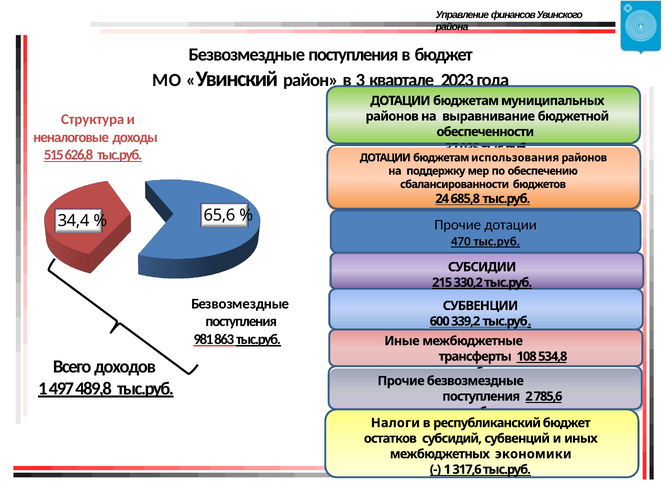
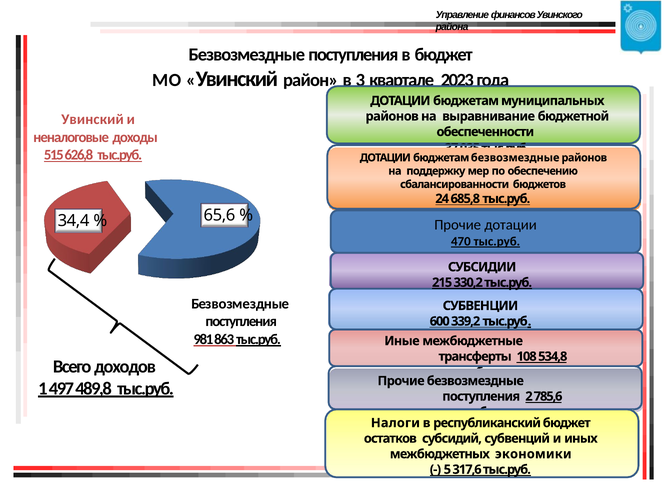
Структура: Структура -> Увинский (93, 120)
бюджетам использования: использования -> безвозмездные (515, 158)
1: 1 -> 5 (447, 469)
